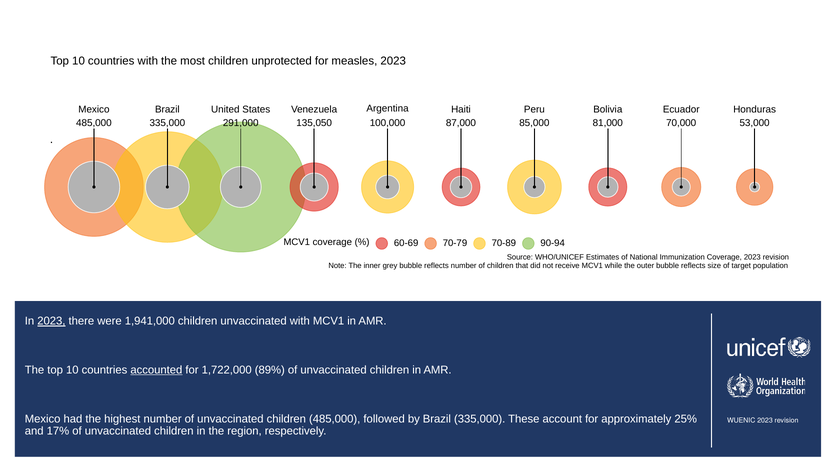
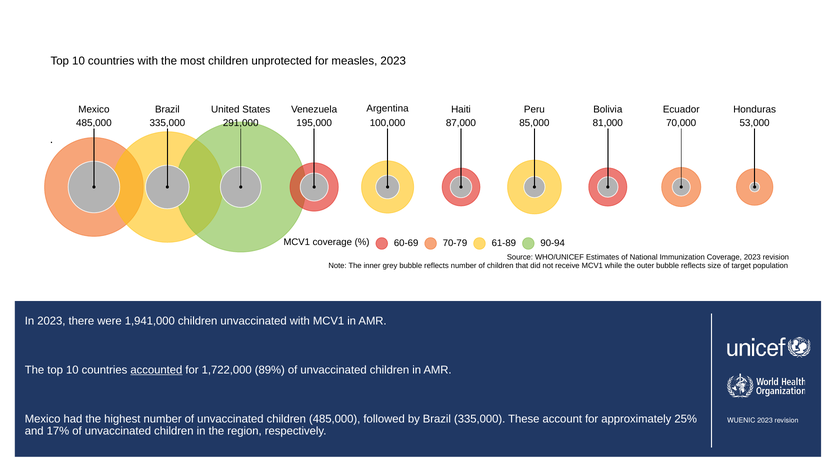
135,050: 135,050 -> 195,000 (314, 123)
70-89: 70-89 -> 61-89 (504, 243)
2023 underline: present -> none (51, 321)
